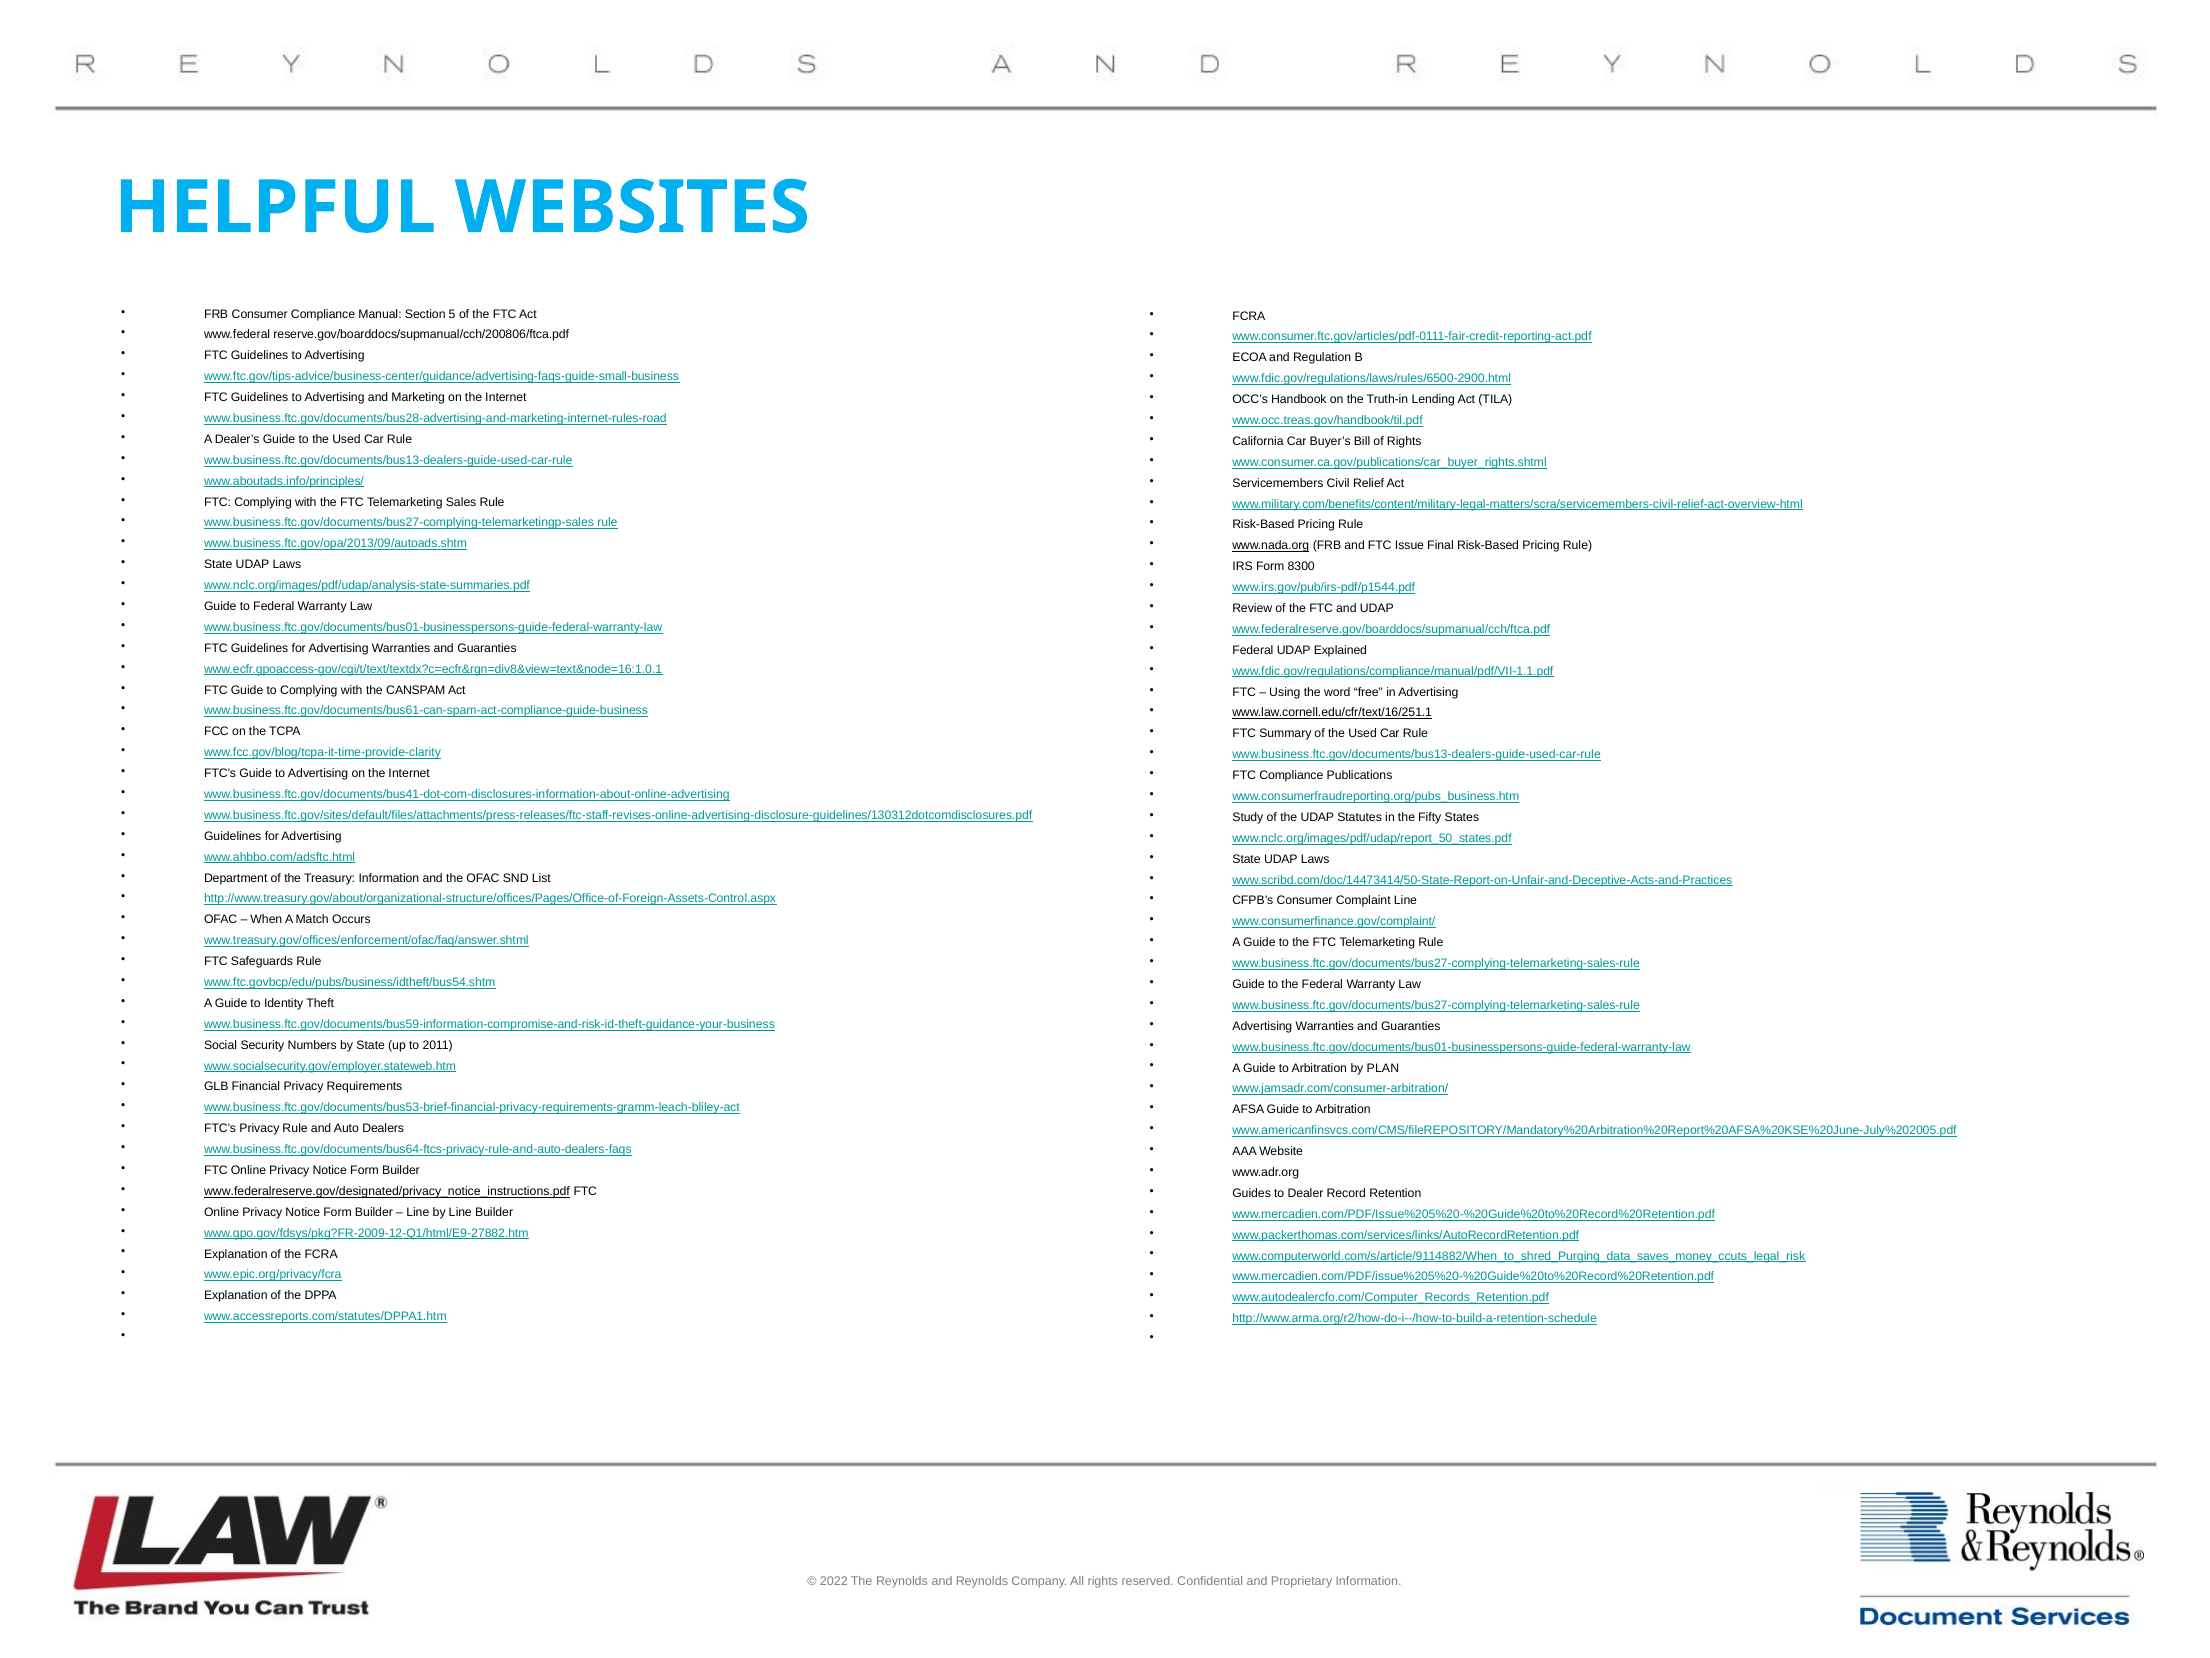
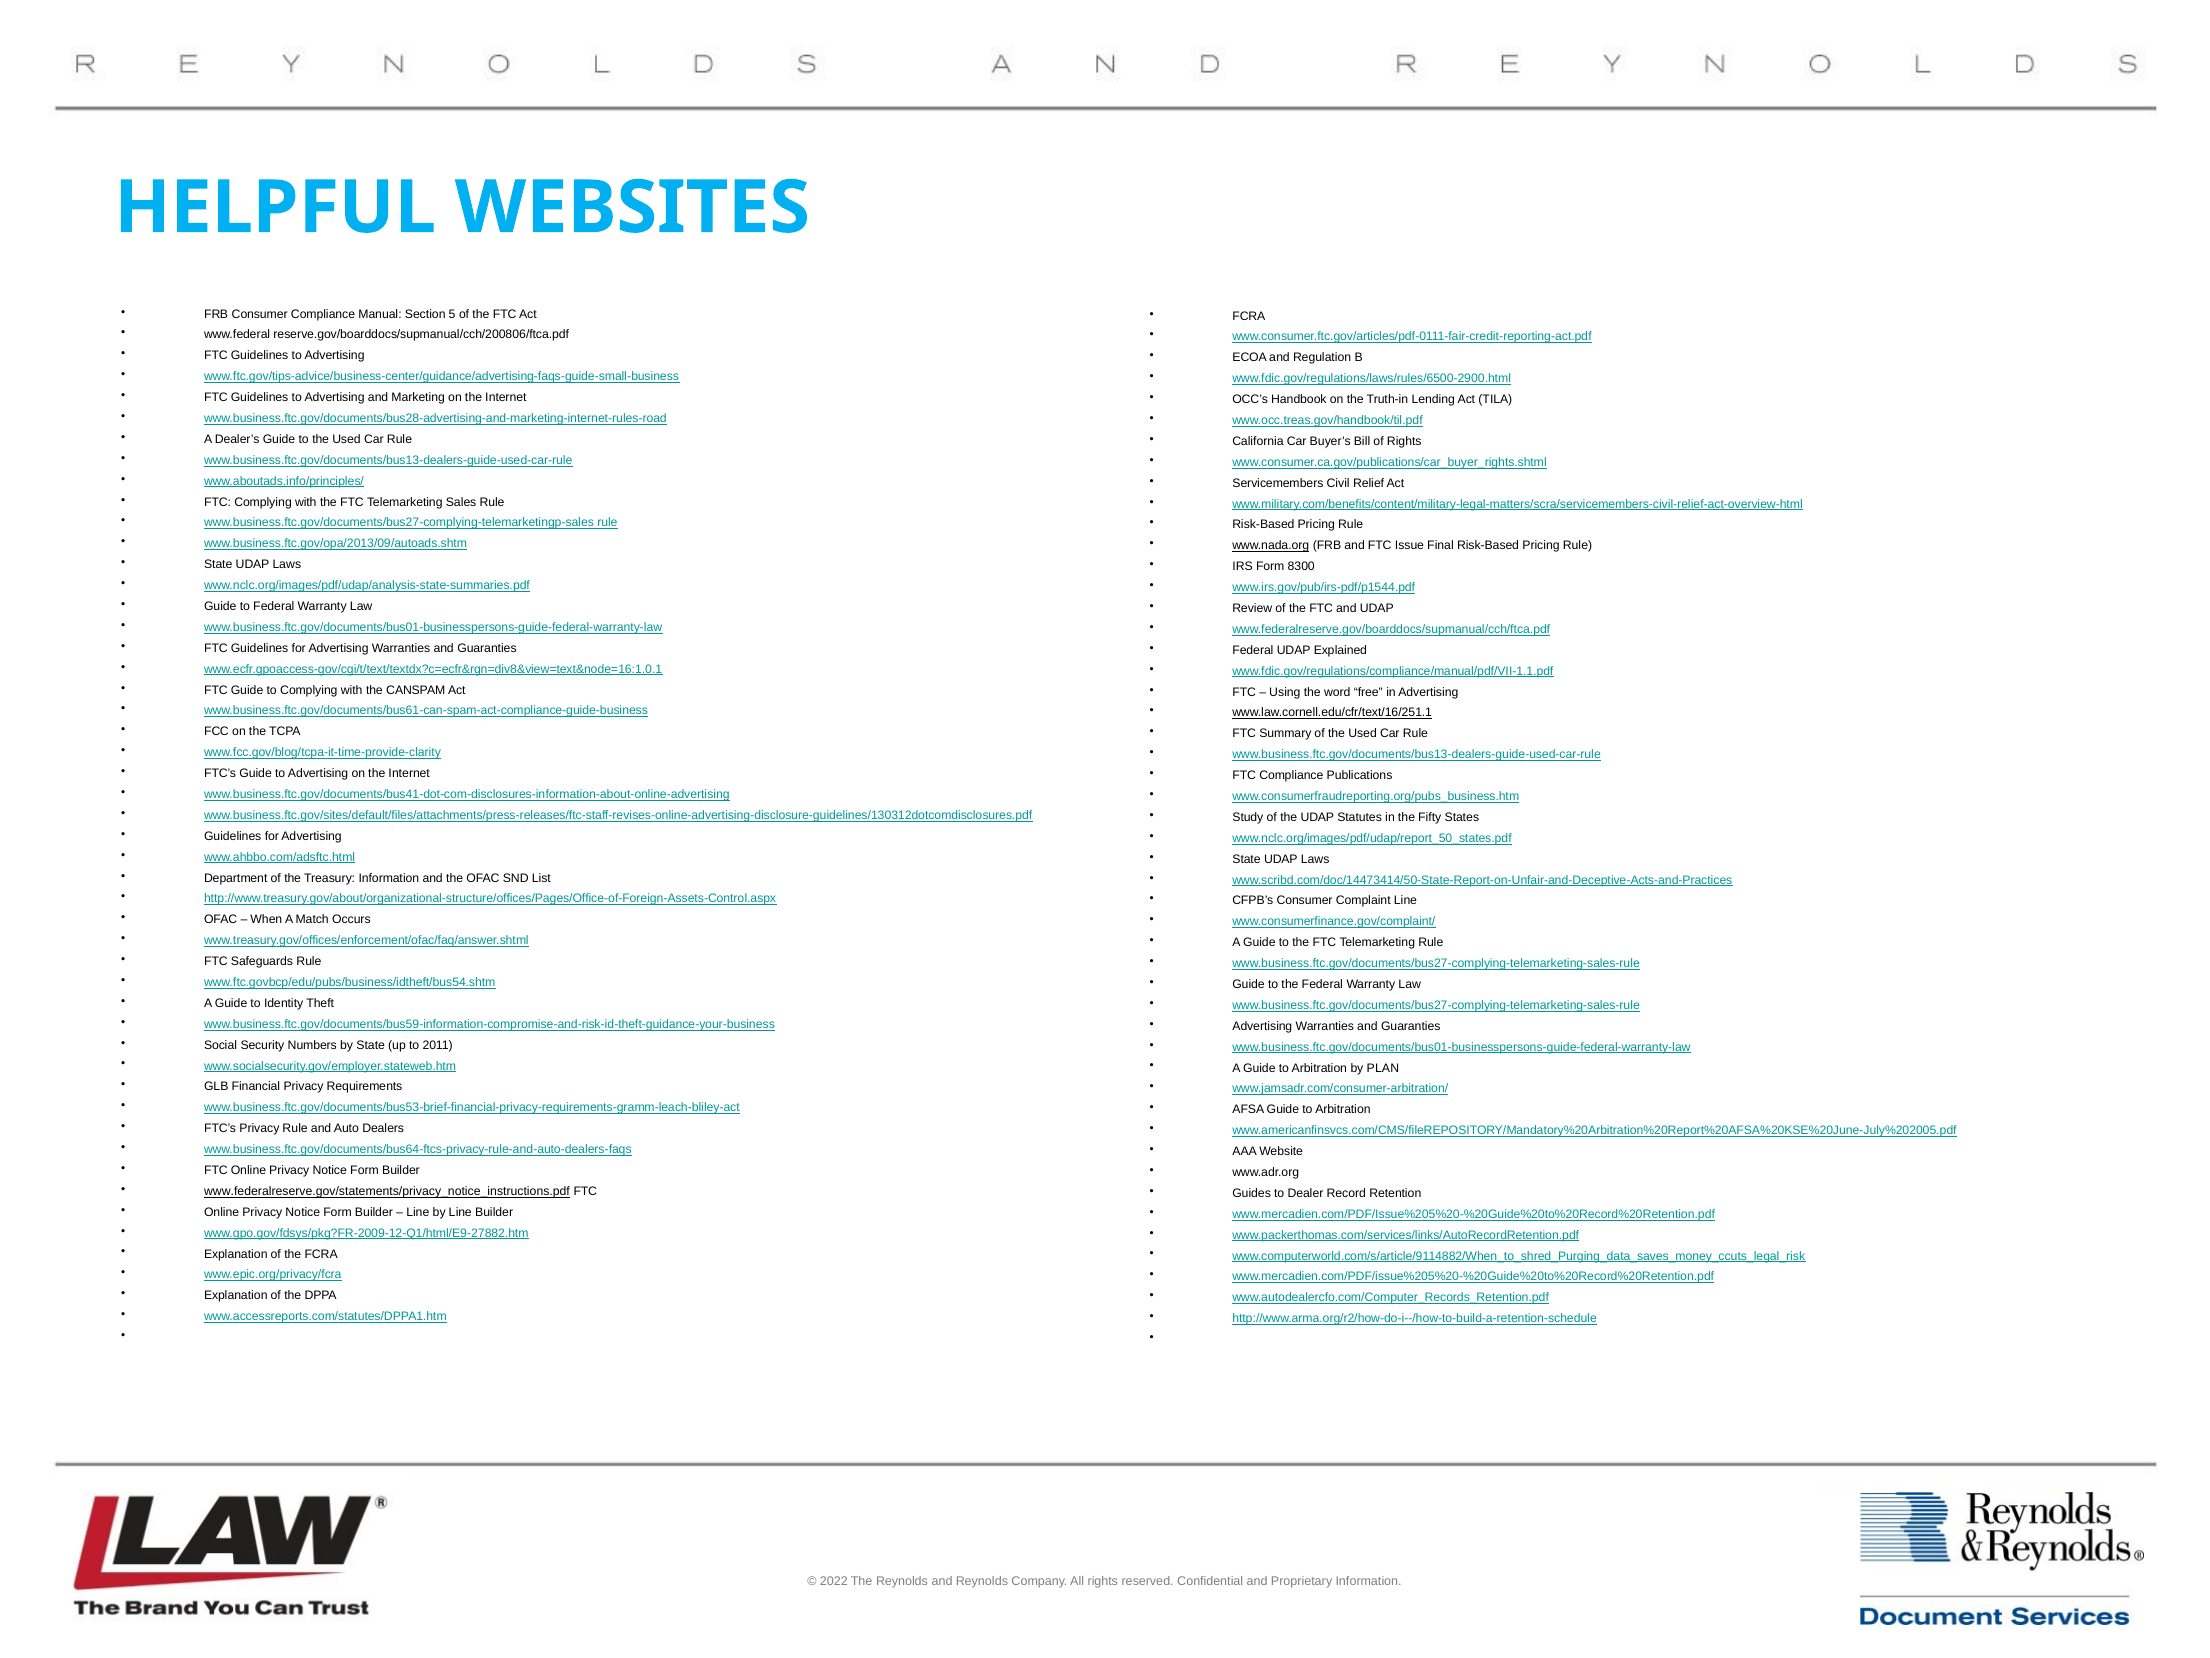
www.federalreserve.gov/designated/privacy_notice_instructions.pdf: www.federalreserve.gov/designated/privacy_notice_instructions.pdf -> www.federalreserve.gov/statements/privacy_notice_instructions.pdf (387, 1191)
